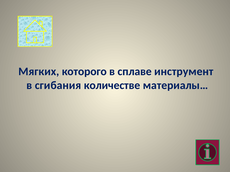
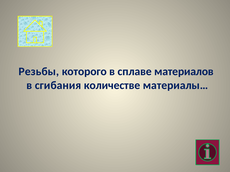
Мягких: Мягких -> Резьбы (39, 72)
инструмент: инструмент -> материалов (184, 72)
